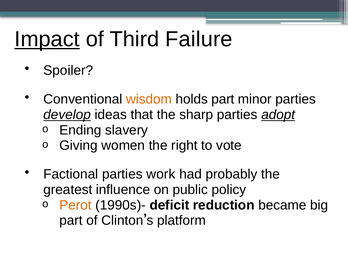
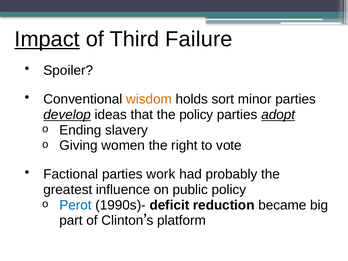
holds part: part -> sort (223, 99)
the sharp: sharp -> policy (196, 115)
Perot colour: orange -> blue (76, 205)
